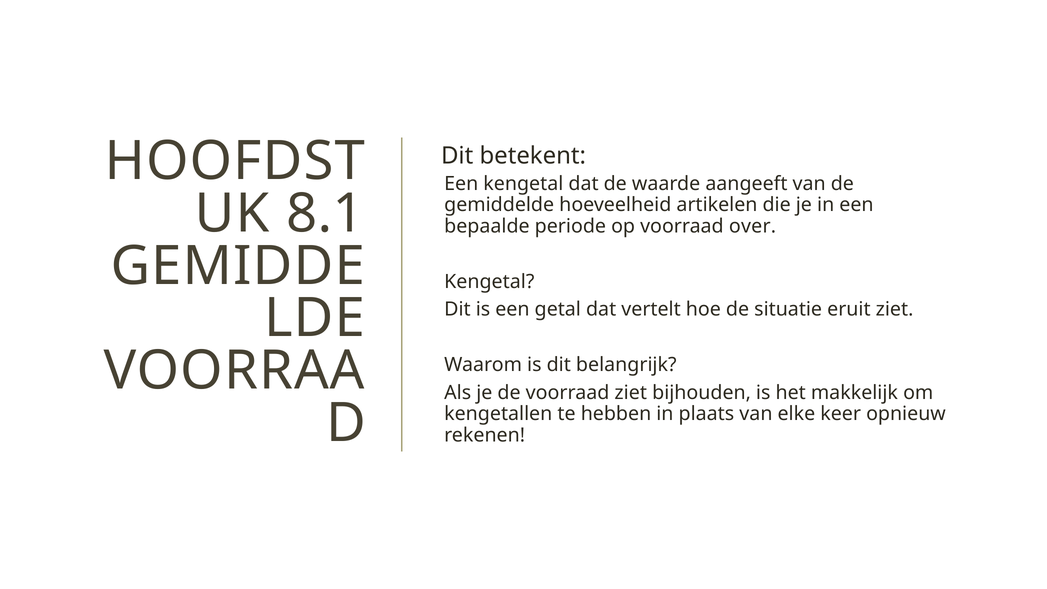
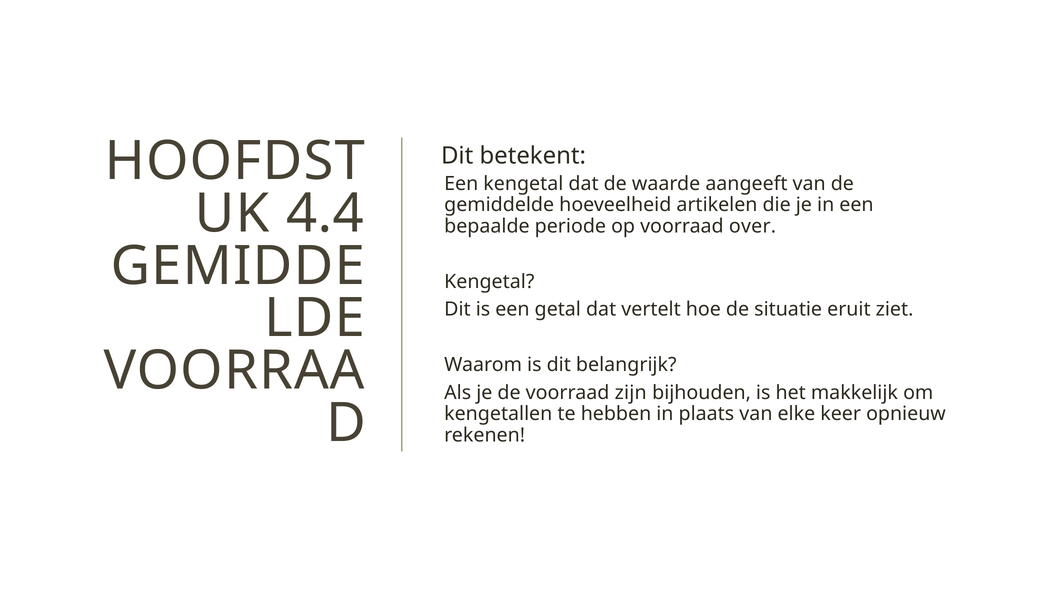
8.1: 8.1 -> 4.4 (325, 214)
voorraad ziet: ziet -> zijn (631, 393)
